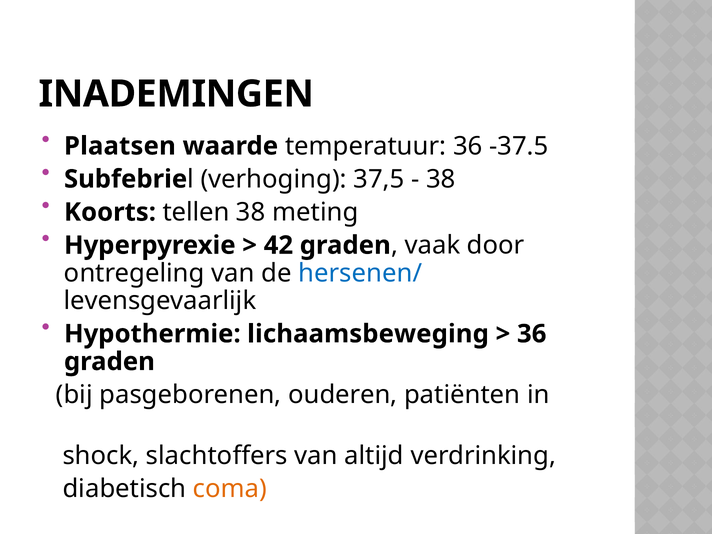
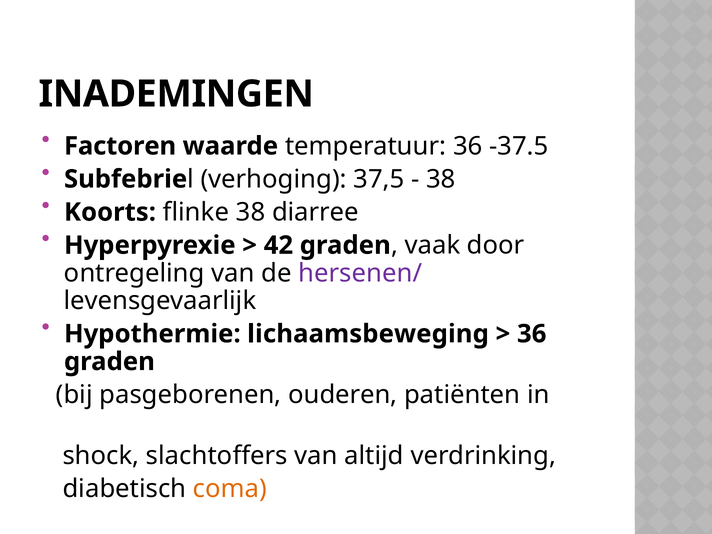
Plaatsen: Plaatsen -> Factoren (120, 146)
tellen: tellen -> flinke (196, 212)
meting: meting -> diarree (315, 212)
hersenen/ colour: blue -> purple (360, 273)
